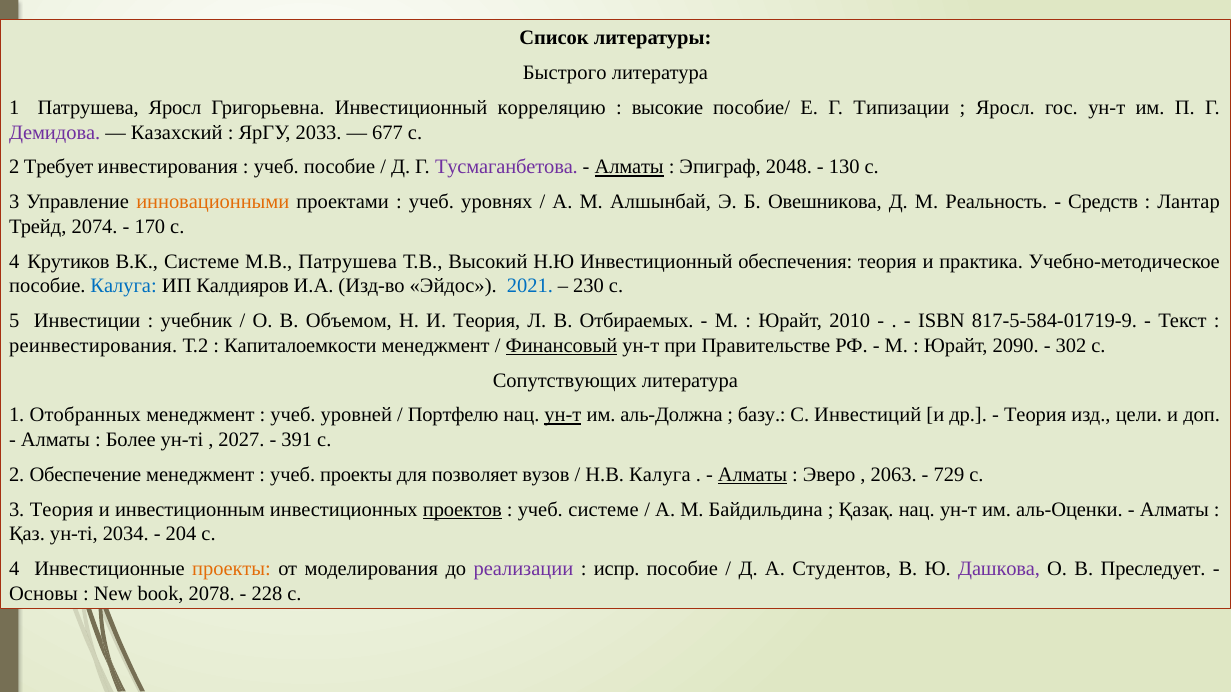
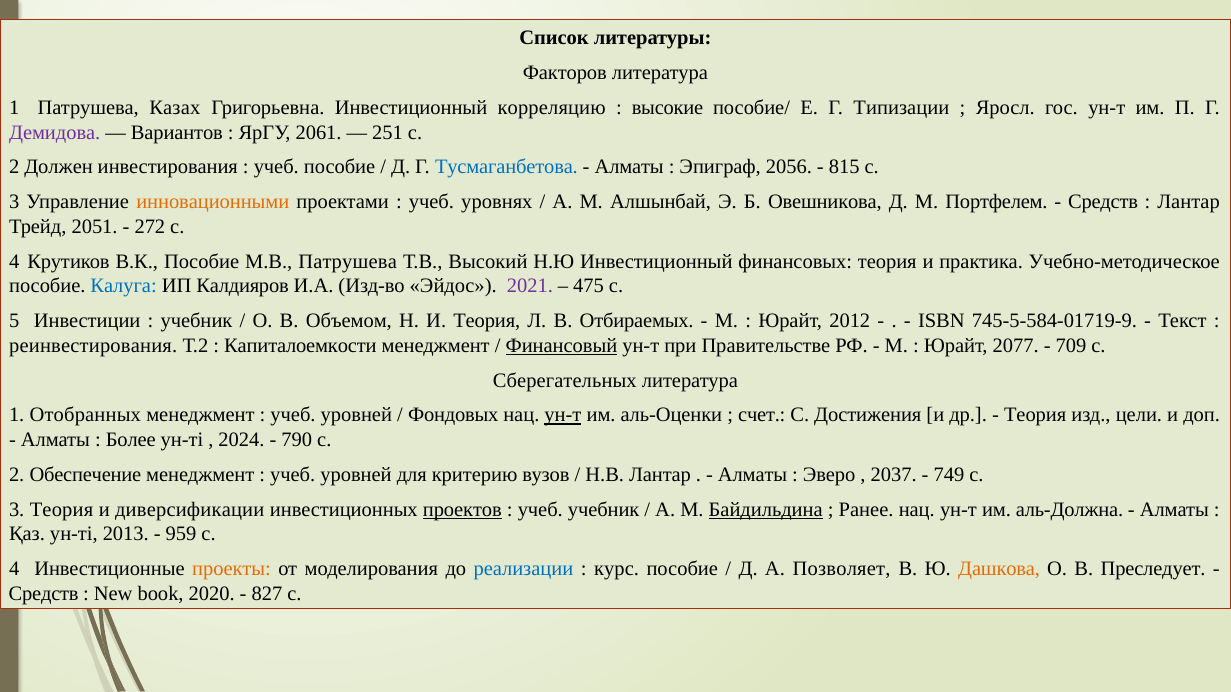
Быстрого: Быстрого -> Факторов (565, 73)
Патрушева Яросл: Яросл -> Казах (175, 108)
Казахский: Казахский -> Вариантов (177, 132)
2033: 2033 -> 2061 (319, 132)
677: 677 -> 251 (388, 132)
Требует: Требует -> Должен (59, 167)
Тусмаганбетова colour: purple -> blue (506, 167)
Алматы underline: present -> none (629, 167)
2048: 2048 -> 2056 (789, 167)
130: 130 -> 815 (844, 167)
Реальность: Реальность -> Портфелем (996, 202)
2074: 2074 -> 2051 (95, 227)
170: 170 -> 272 (150, 227)
В.К Системе: Системе -> Пособие (202, 262)
обеспечения: обеспечения -> финансовых (795, 262)
2021 colour: blue -> purple (530, 286)
230: 230 -> 475 (589, 286)
2010: 2010 -> 2012 (850, 321)
817-5-584-01719-9: 817-5-584-01719-9 -> 745-5-584-01719-9 (1054, 321)
2090: 2090 -> 2077 (1016, 346)
302: 302 -> 709 (1071, 346)
Сопутствующих: Сопутствующих -> Сберегательных (565, 381)
Портфелю: Портфелю -> Фондовых (453, 415)
аль-Должна: аль-Должна -> аль-Оценки (671, 415)
базу: базу -> счет (762, 415)
Инвестиций: Инвестиций -> Достижения (868, 415)
2027: 2027 -> 2024 (241, 440)
391: 391 -> 790 (297, 440)
проекты: проекты -> уровней (356, 475)
позволяет: позволяет -> критерию (475, 475)
Н.В Калуга: Калуга -> Лантар (660, 475)
Алматы underline: present -> none (753, 475)
2063: 2063 -> 2037 (894, 475)
729: 729 -> 749 (949, 475)
инвестиционным: инвестиционным -> диверсификации (190, 510)
учеб системе: системе -> учебник (604, 510)
Байдильдина underline: none -> present (766, 510)
Қазақ: Қазақ -> Ранее (866, 510)
аль-Оценки: аль-Оценки -> аль-Должна (1070, 510)
2034: 2034 -> 2013 (126, 534)
204: 204 -> 959 (181, 534)
реализации colour: purple -> blue (523, 569)
испр: испр -> курс (617, 569)
Студентов: Студентов -> Позволяет (842, 569)
Дашкова colour: purple -> orange (999, 569)
Основы: Основы -> Средств (44, 594)
2078: 2078 -> 2020 (212, 594)
228: 228 -> 827 (267, 594)
